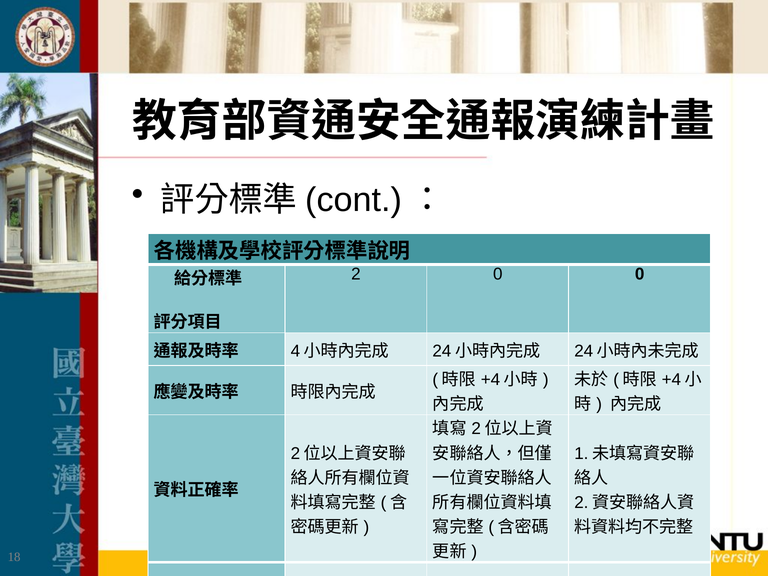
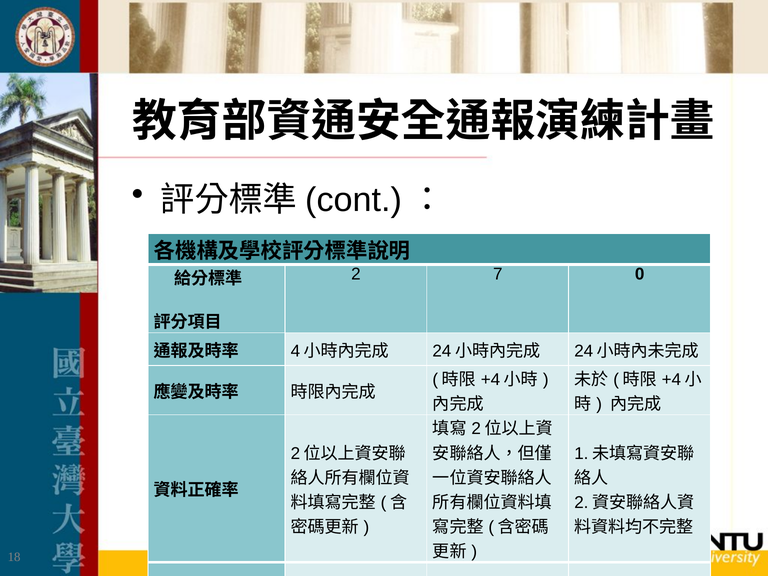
2 0: 0 -> 7 (498, 274)
